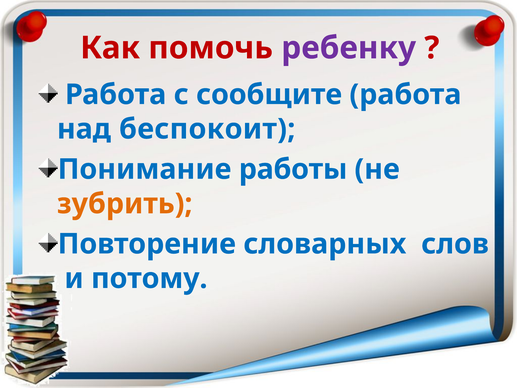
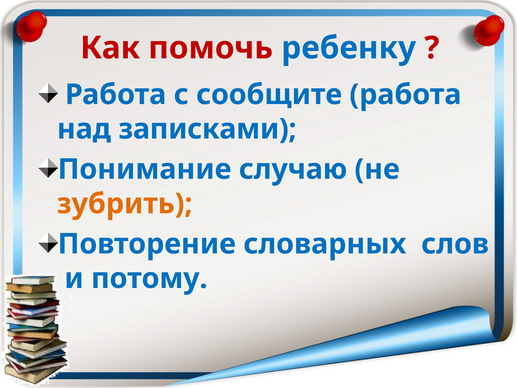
ребенку colour: purple -> blue (349, 48)
беспокоит: беспокоит -> записками (208, 129)
работы: работы -> случаю (293, 169)
